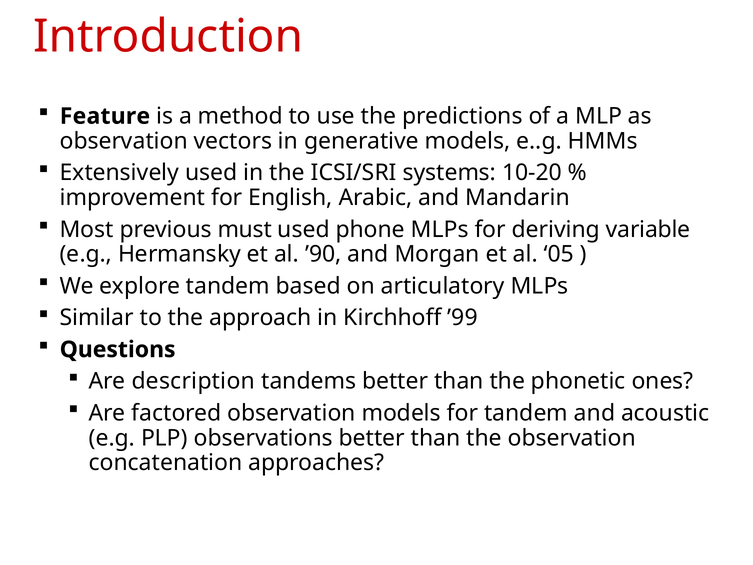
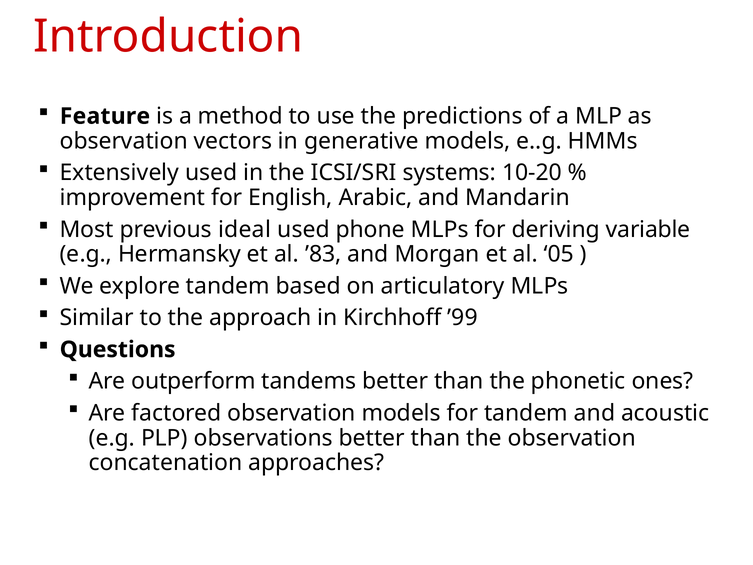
must: must -> ideal (245, 229)
’90: ’90 -> ’83 (323, 254)
description: description -> outperform (193, 381)
